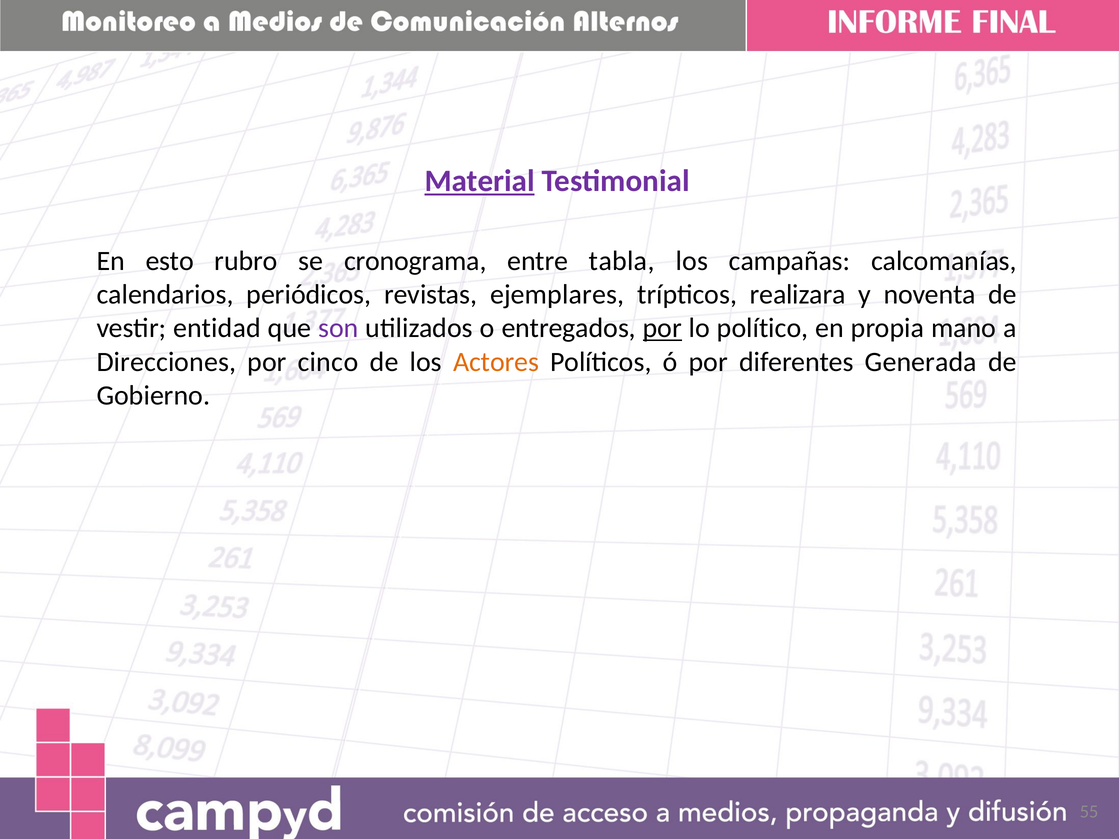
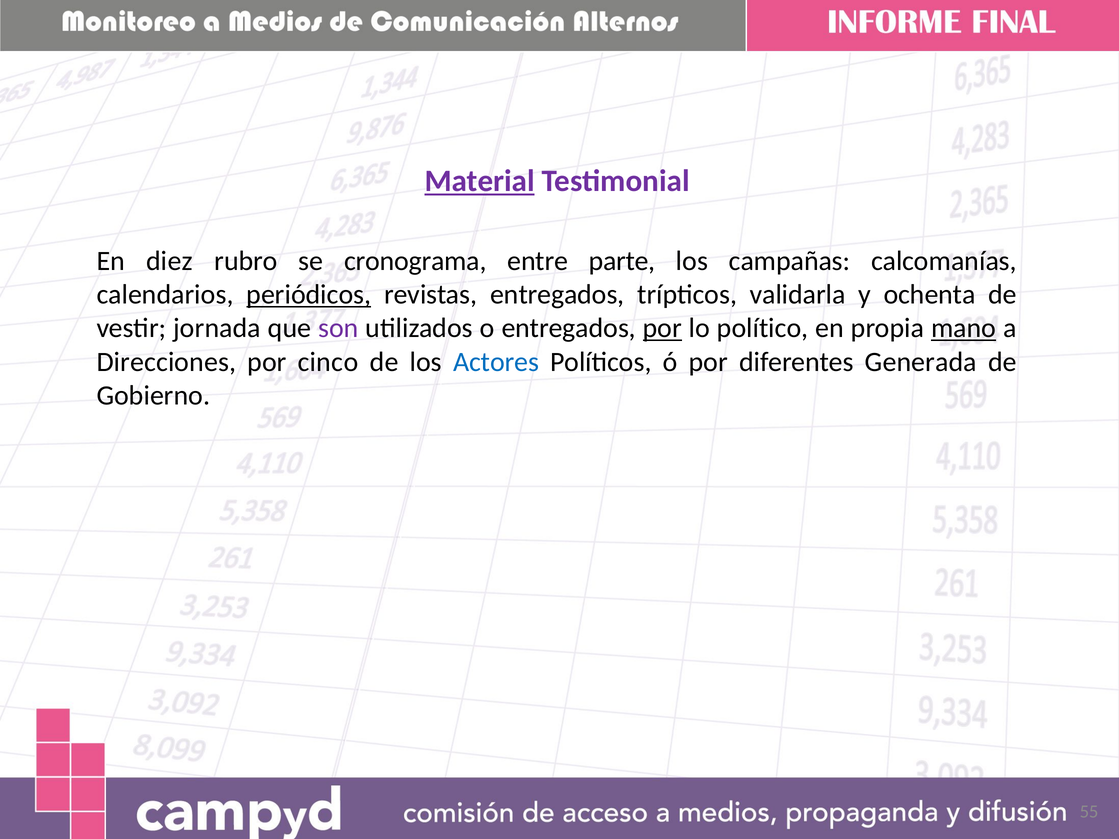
esto: esto -> diez (169, 261)
tabla: tabla -> parte (622, 261)
periódicos underline: none -> present (309, 295)
revistas ejemplares: ejemplares -> entregados (557, 295)
realizara: realizara -> validarla (798, 295)
noventa: noventa -> ochenta (930, 295)
entidad: entidad -> jornada (217, 328)
mano underline: none -> present (964, 328)
Actores colour: orange -> blue (496, 362)
